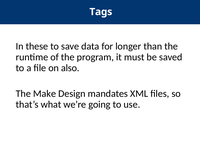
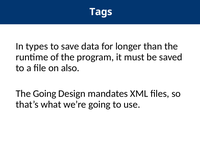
these: these -> types (37, 46)
The Make: Make -> Going (45, 94)
